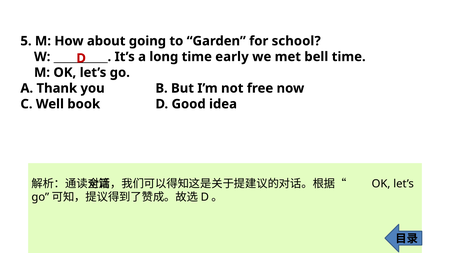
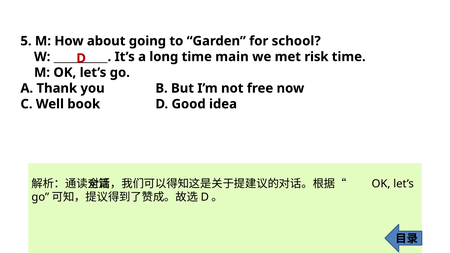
early: early -> main (232, 57)
bell: bell -> risk (316, 57)
